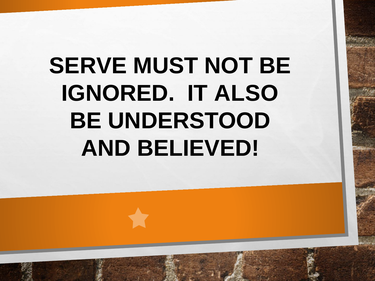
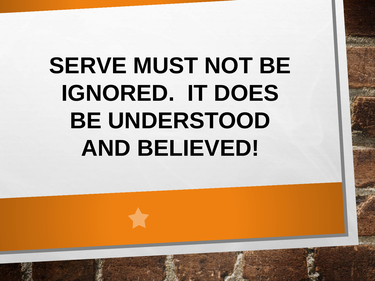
ALSO: ALSO -> DOES (246, 93)
